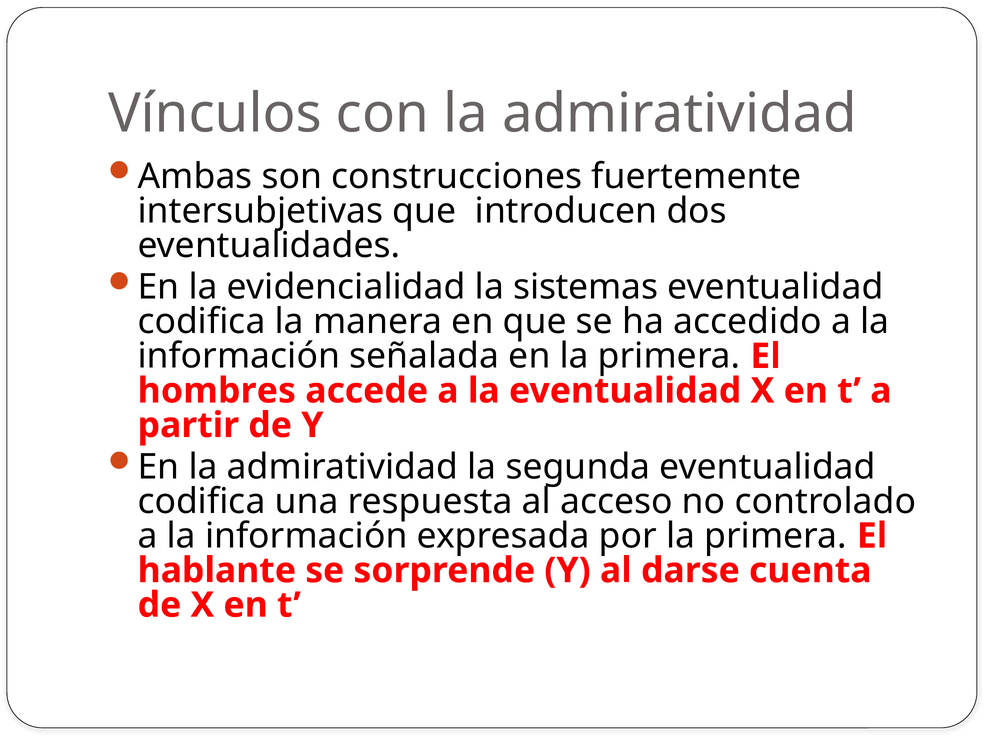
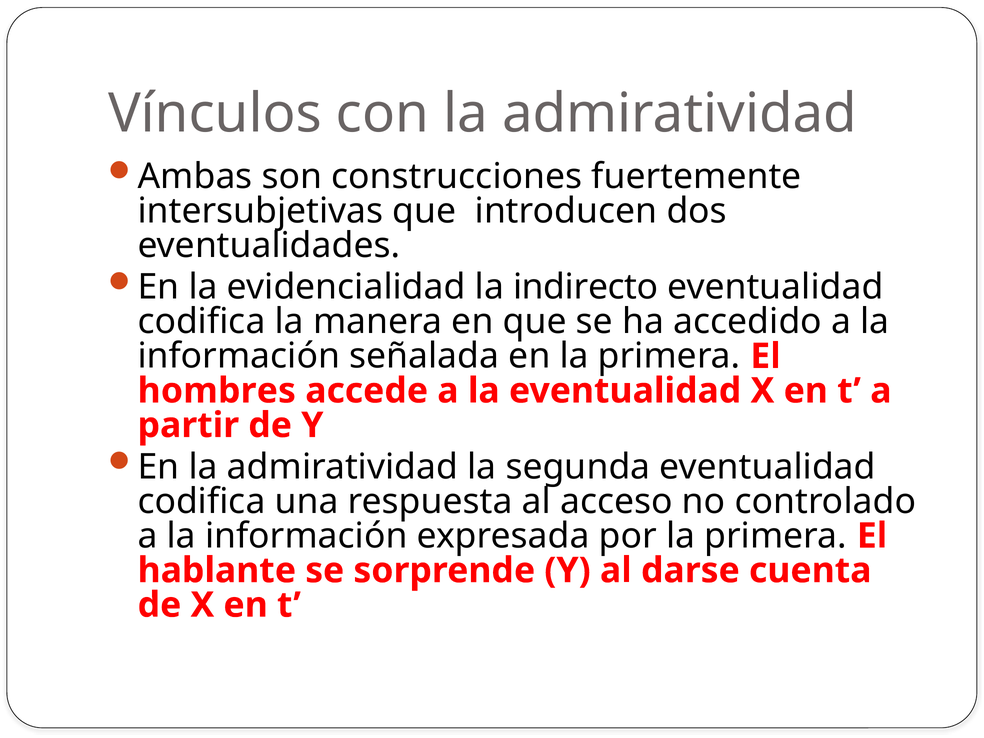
sistemas: sistemas -> indirecto (586, 287)
